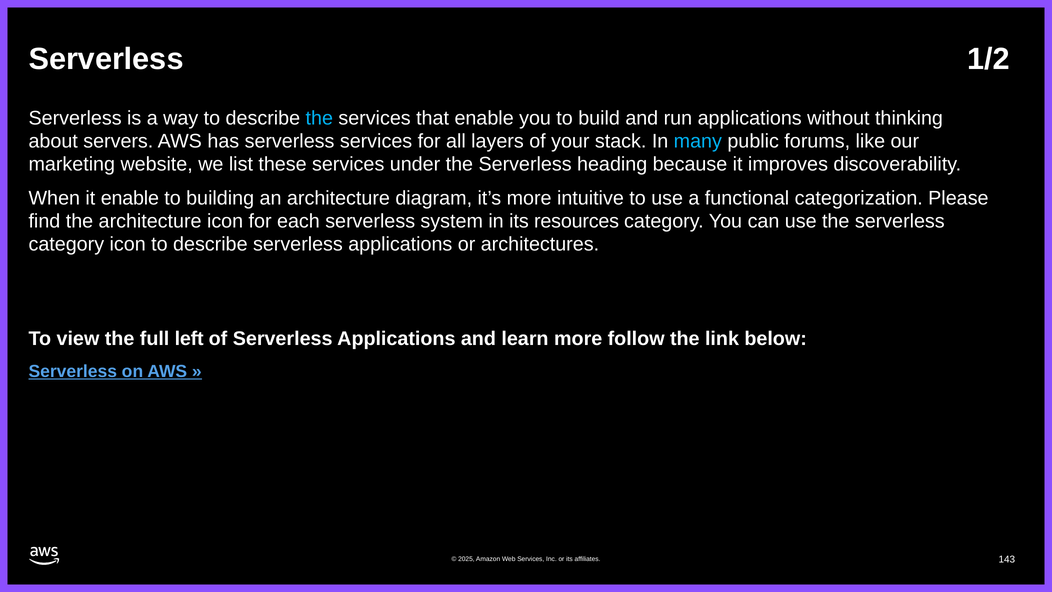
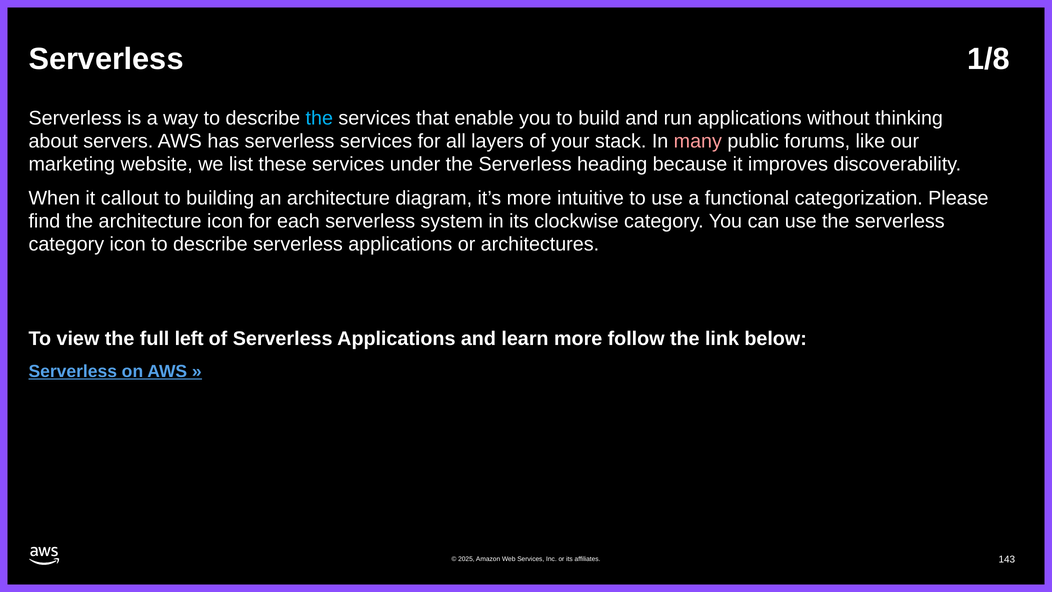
1/2: 1/2 -> 1/8 (989, 59)
many colour: light blue -> pink (698, 141)
it enable: enable -> callout (130, 198)
resources: resources -> clockwise (576, 221)
